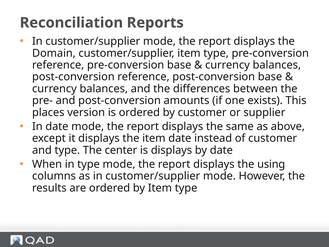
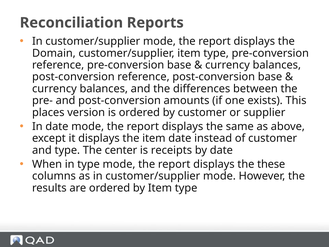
is displays: displays -> receipts (171, 150)
using: using -> these (271, 164)
